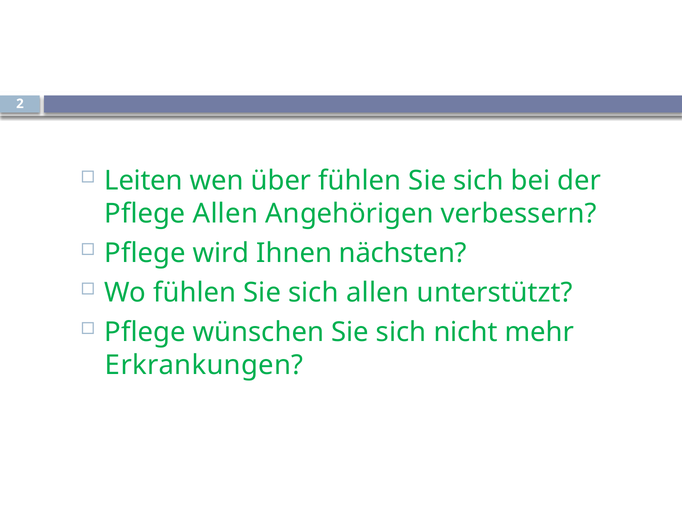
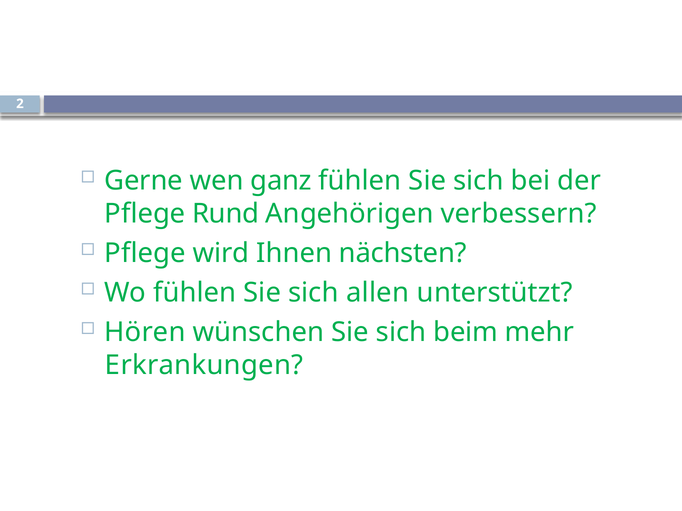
Leiten: Leiten -> Gerne (144, 181)
über: über -> ganz (281, 181)
Pflege Allen: Allen -> Rund (226, 214)
Pflege: Pflege -> Hören (145, 332)
nicht: nicht -> beim (466, 332)
